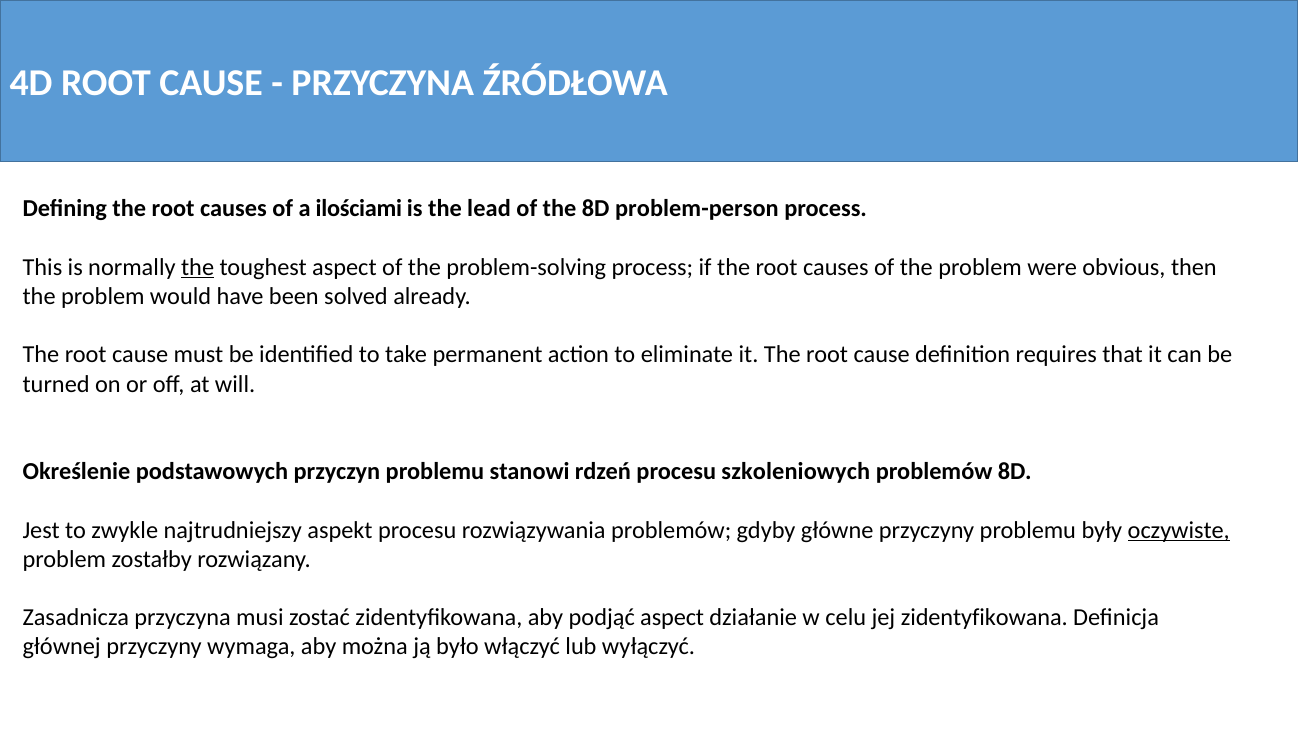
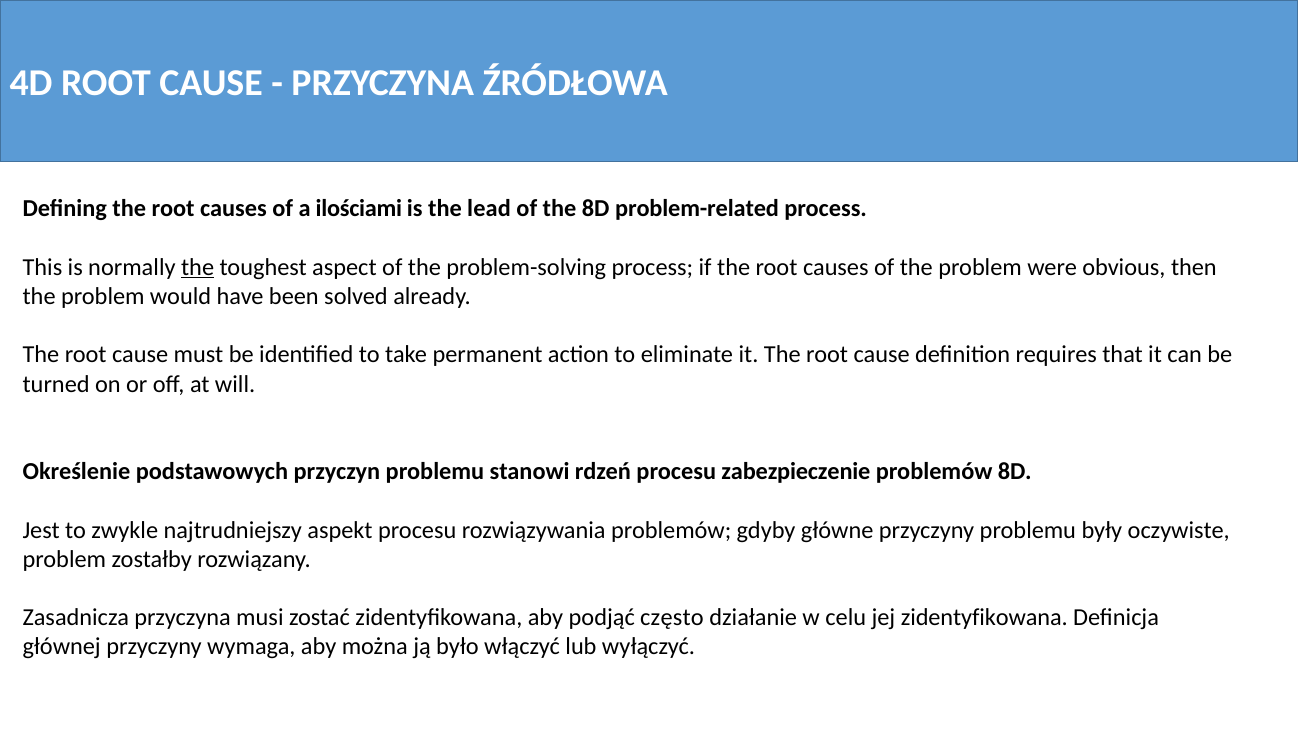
problem-person: problem-person -> problem-related (697, 209)
szkoleniowych: szkoleniowych -> zabezpieczenie (796, 472)
oczywiste underline: present -> none (1179, 530)
podjąć aspect: aspect -> często (672, 618)
